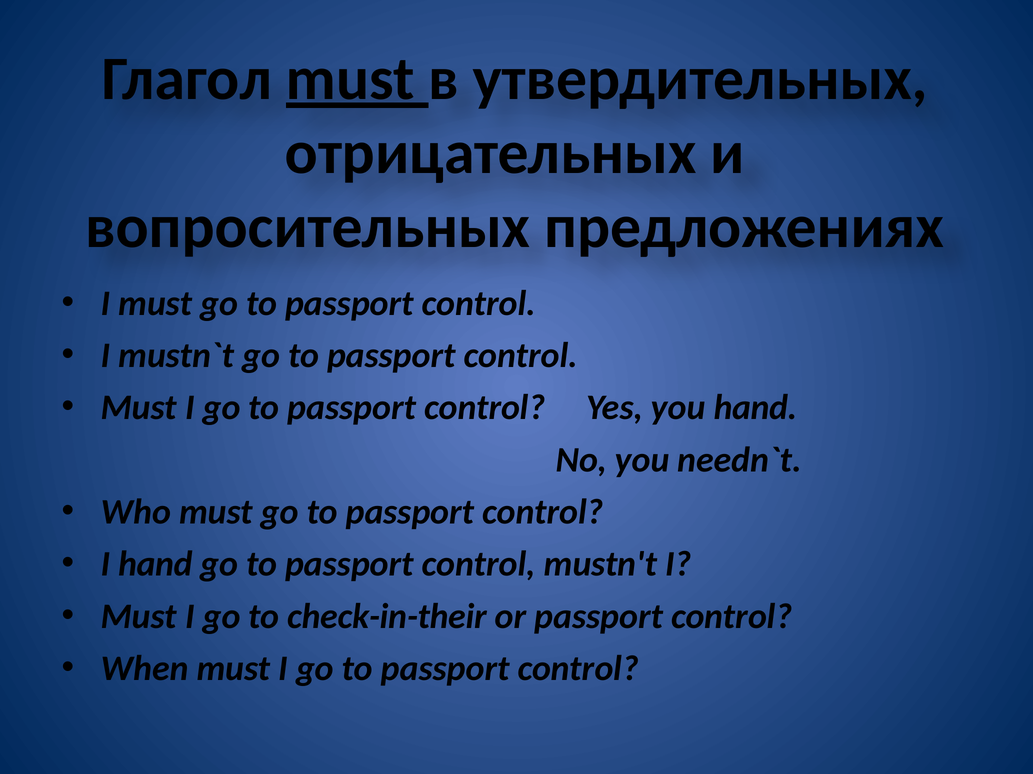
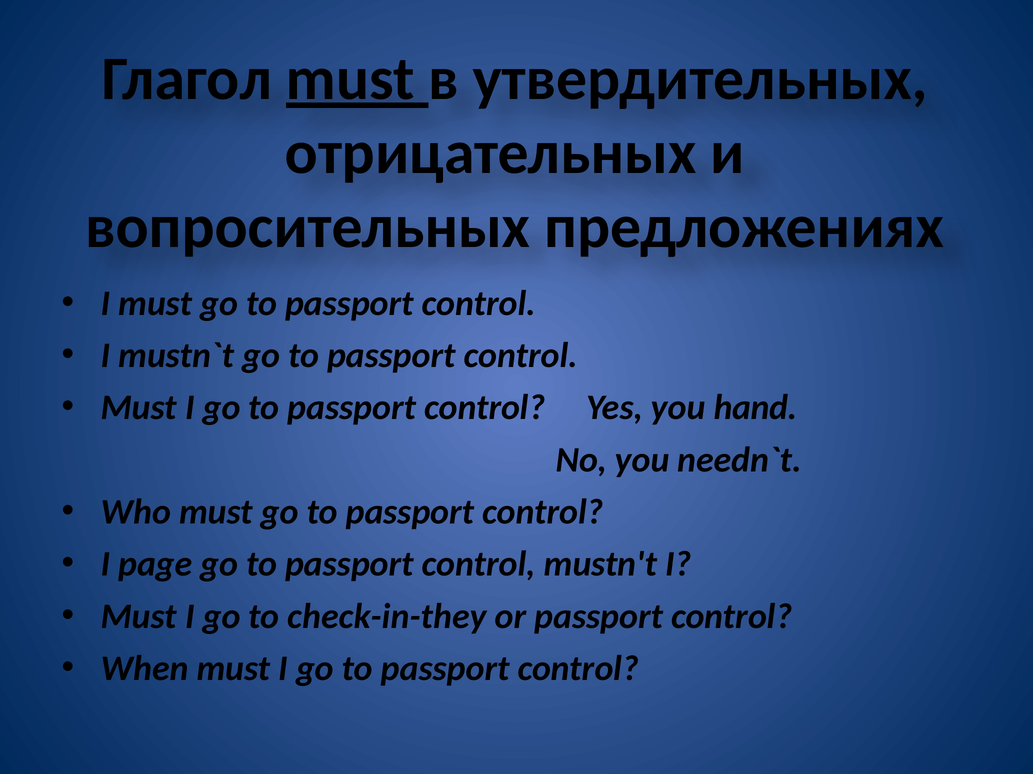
I hand: hand -> page (155, 565)
check-in-their: check-in-their -> check-in-they (387, 617)
